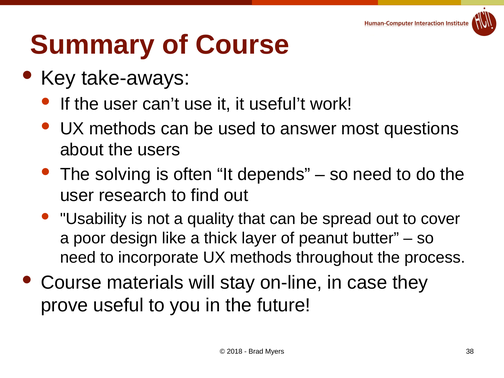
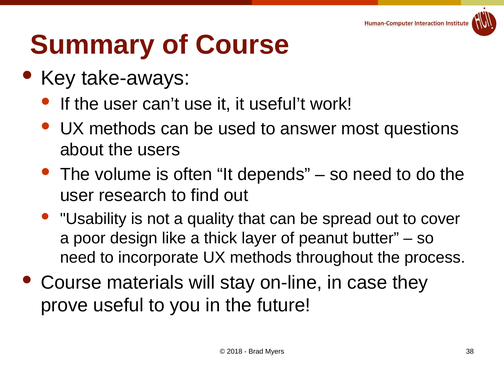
solving: solving -> volume (123, 174)
